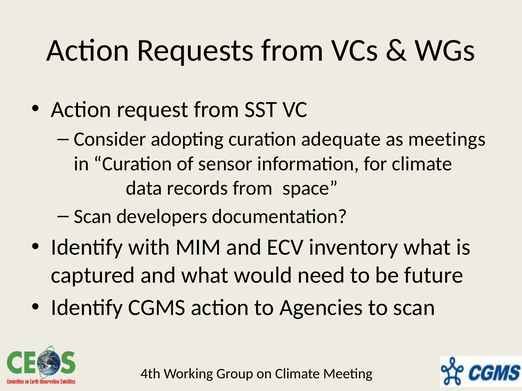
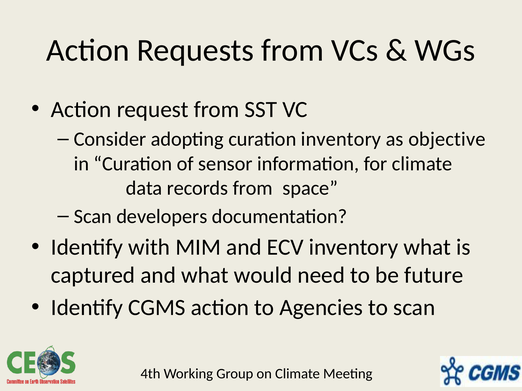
curation adequate: adequate -> inventory (341, 139)
meetings: meetings -> objective (447, 139)
